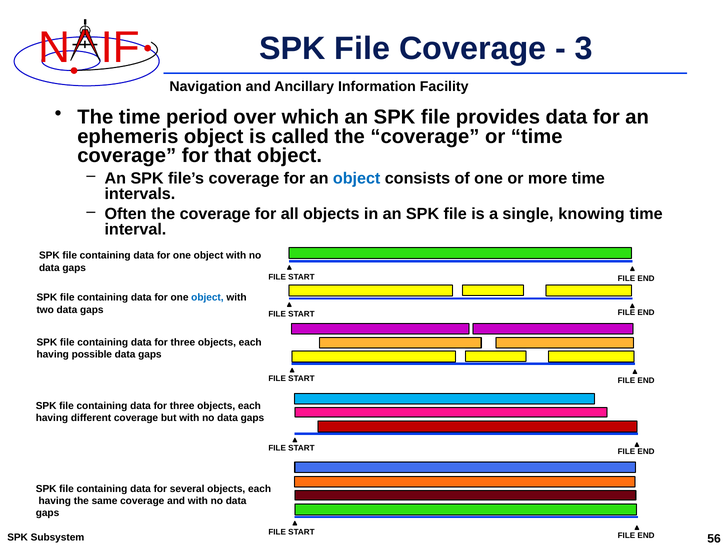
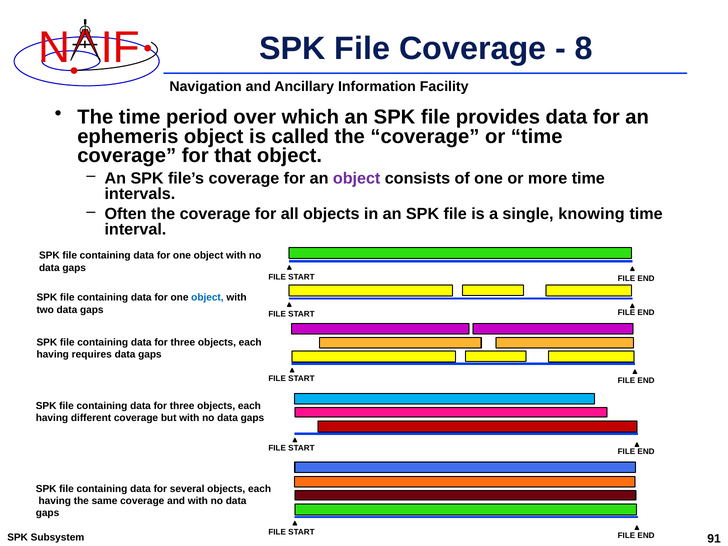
3: 3 -> 8 (584, 49)
object colour: blue -> purple (357, 178)
possible: possible -> requires (92, 354)
56: 56 -> 91 (714, 539)
